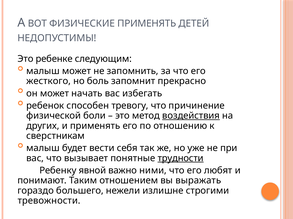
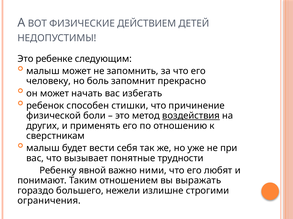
ФИЗИЧЕСКИЕ ПРИМЕНЯТЬ: ПРИМЕНЯТЬ -> ДЕЙСТВИЕМ (147, 24)
жесткого: жесткого -> человеку (49, 81)
тревогу: тревогу -> стишки (130, 106)
трудности underline: present -> none (181, 159)
тревожности: тревожности -> ограничения (49, 201)
